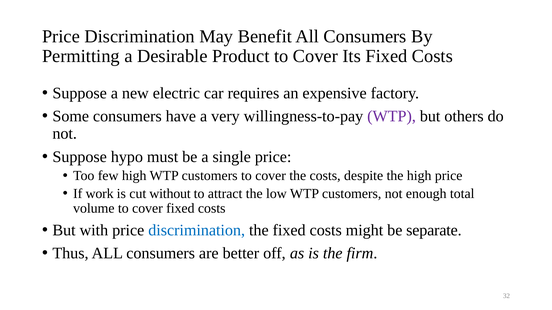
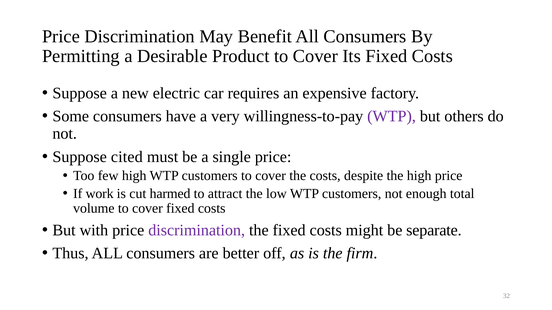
hypo: hypo -> cited (127, 157)
without: without -> harmed (170, 194)
discrimination colour: blue -> purple (197, 231)
